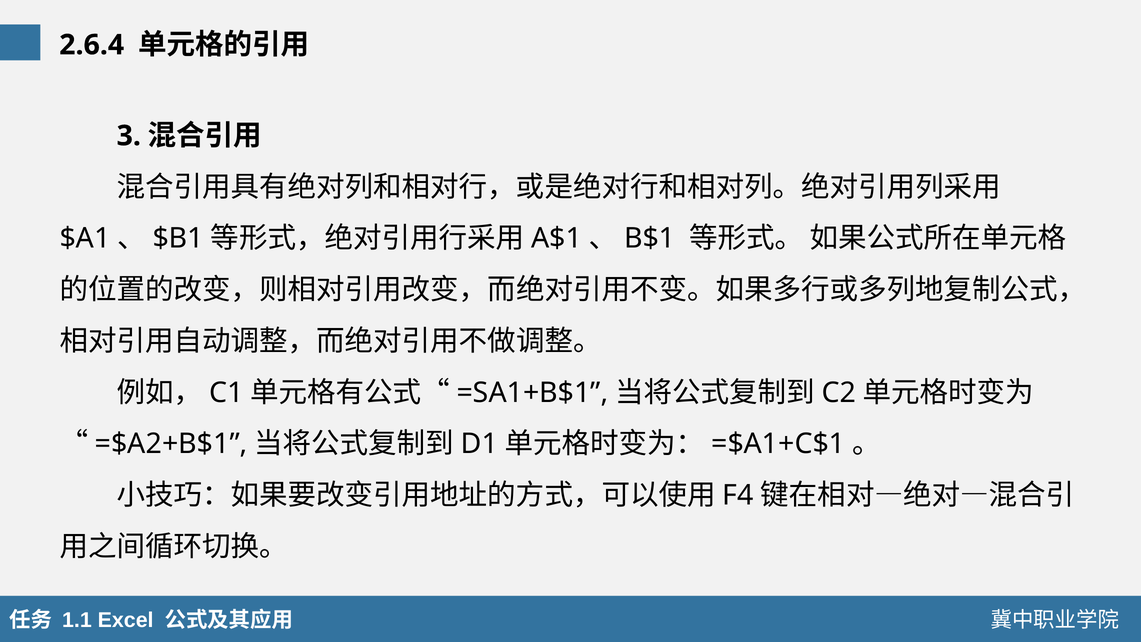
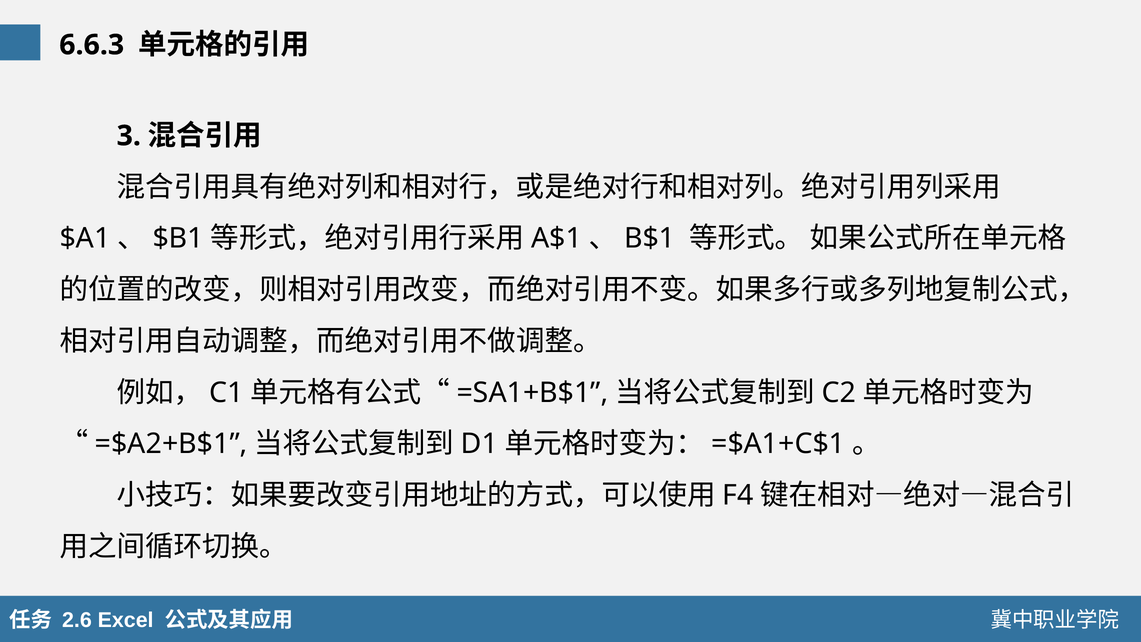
2.6.4: 2.6.4 -> 6.6.3 (92, 45)
1.1: 1.1 -> 2.6 (77, 620)
